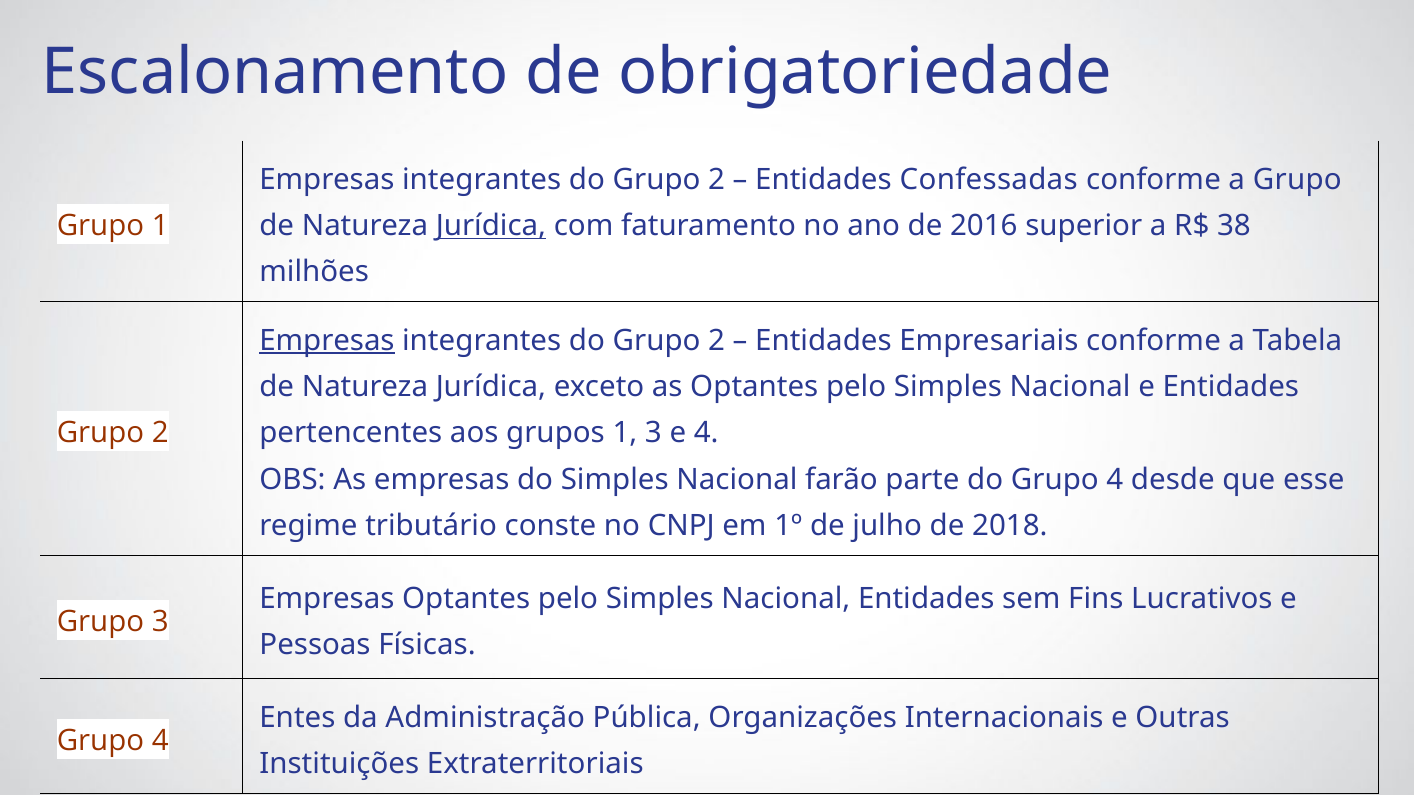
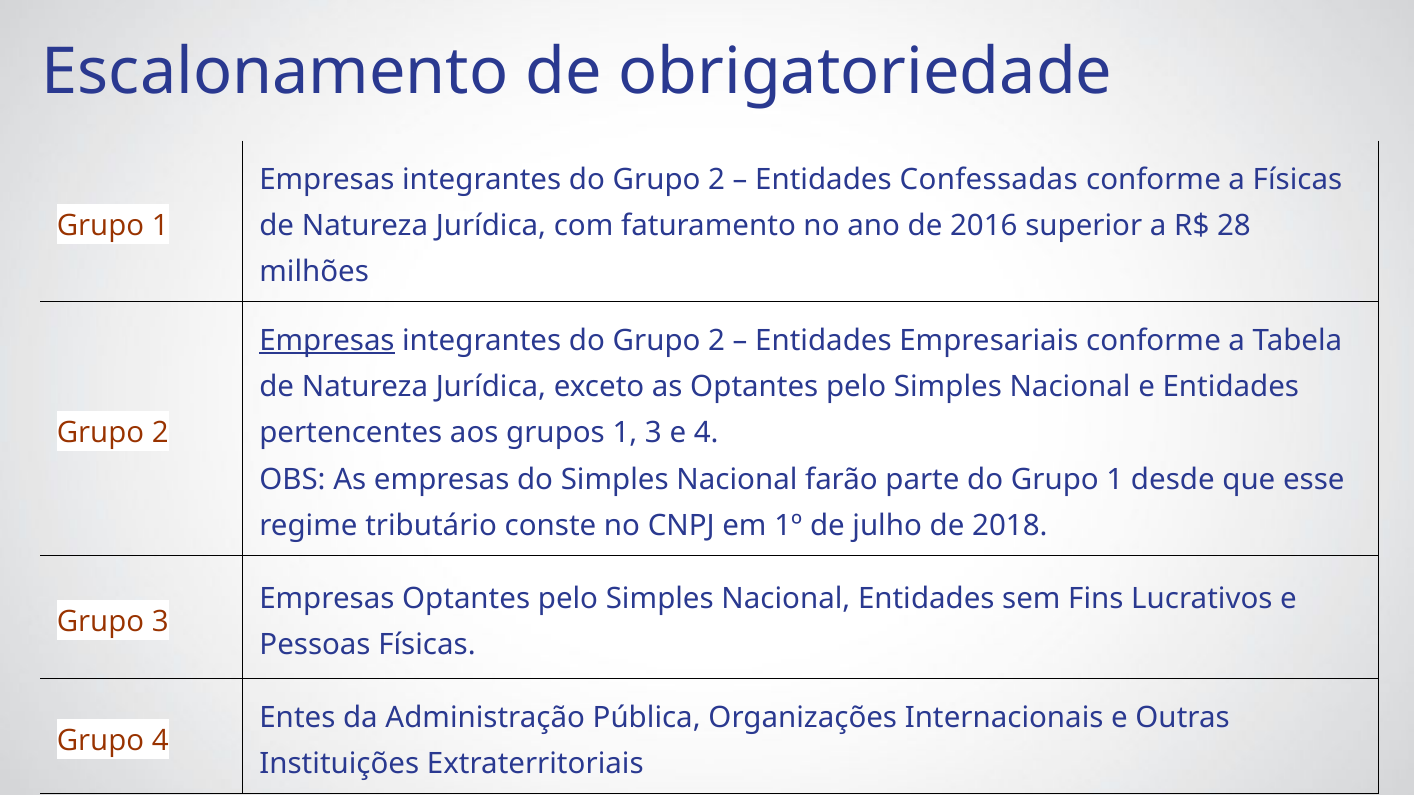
a Grupo: Grupo -> Físicas (1297, 180)
Jurídica underline: present -> none (491, 226)
38: 38 -> 28 (1234, 226)
do Grupo 4: 4 -> 1 (1115, 480)
